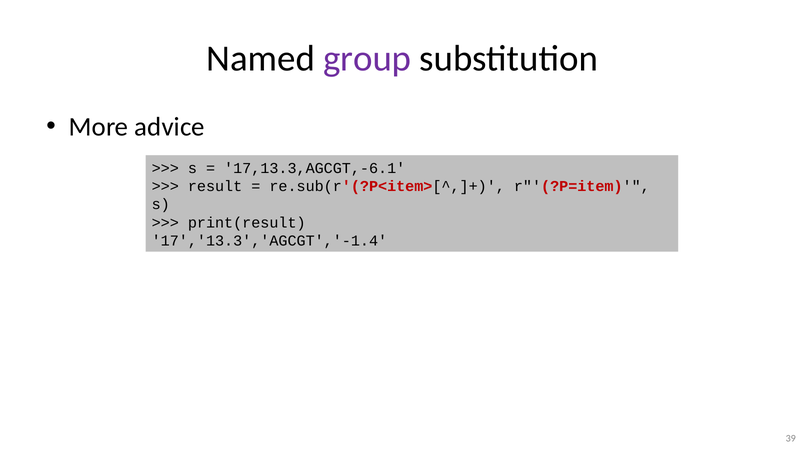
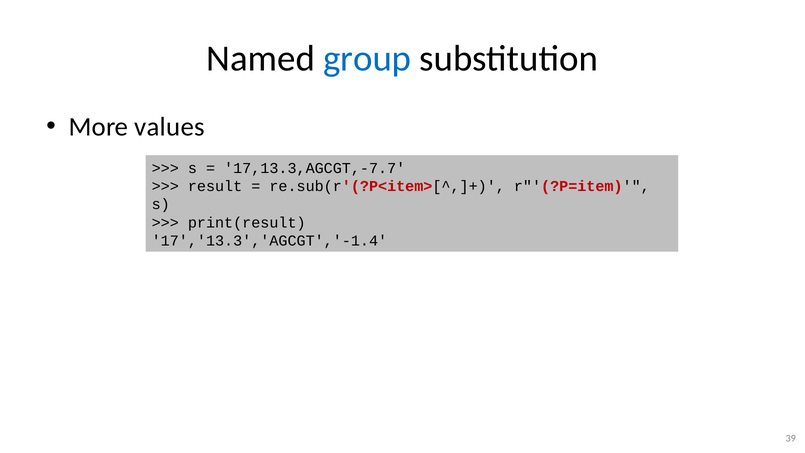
group colour: purple -> blue (367, 58)
advice: advice -> values (170, 127)
17,13.3,AGCGT,-6.1: 17,13.3,AGCGT,-6.1 -> 17,13.3,AGCGT,-7.7 (315, 168)
